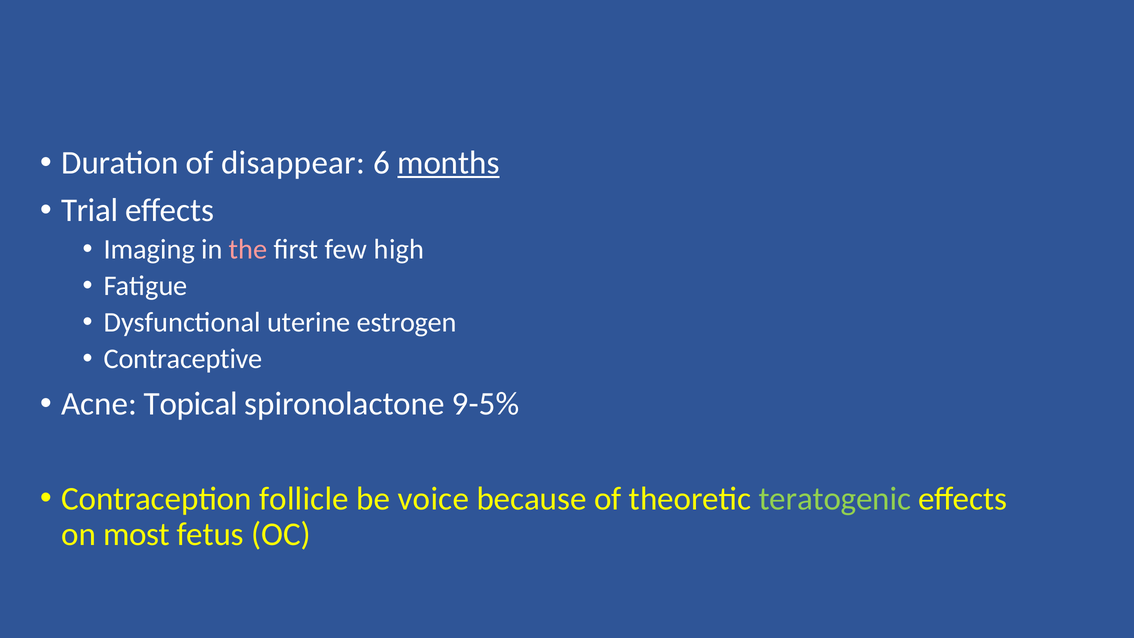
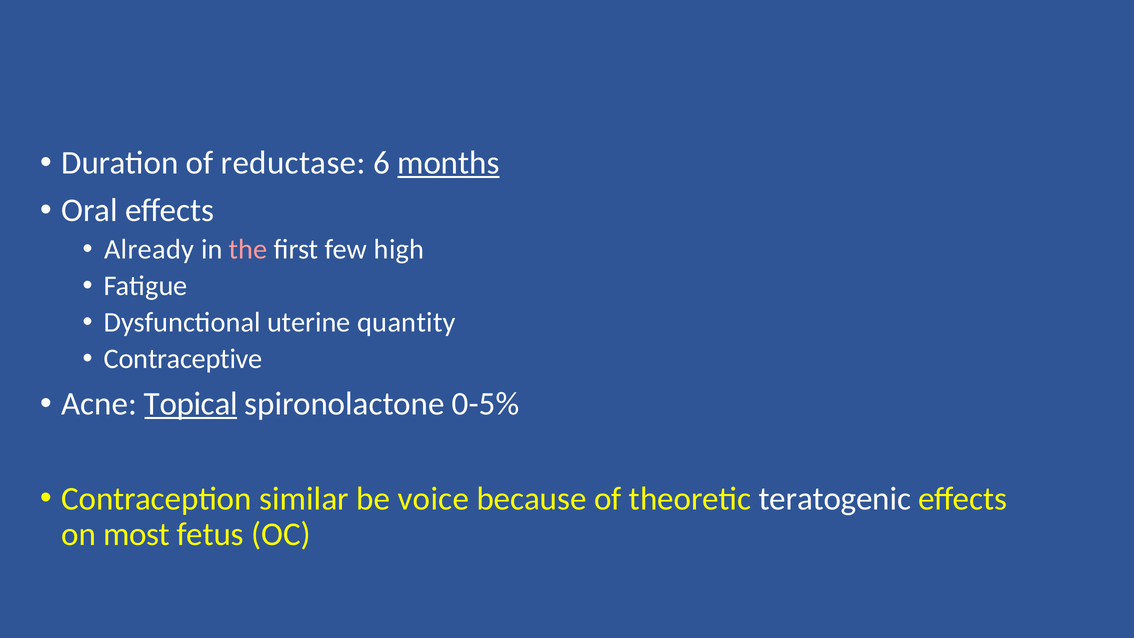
disappear: disappear -> reductase (293, 163)
Trial: Trial -> Oral (90, 210)
Imaging: Imaging -> Already (149, 249)
estrogen: estrogen -> quantity (406, 322)
Topical underline: none -> present (191, 404)
9-5%: 9-5% -> 0-5% (486, 404)
follicle: follicle -> similar (304, 499)
teratogenic colour: light green -> white (835, 499)
